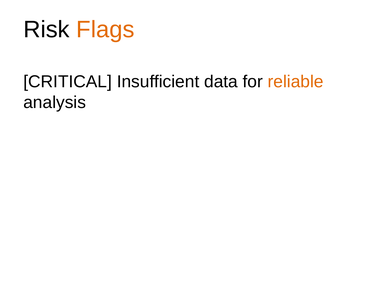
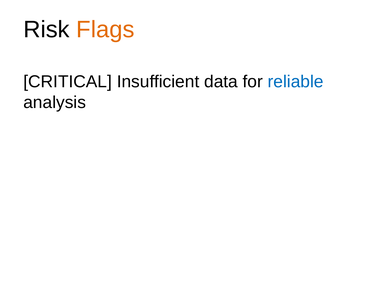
reliable colour: orange -> blue (296, 82)
